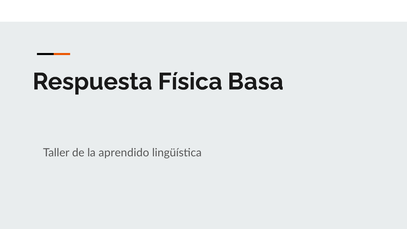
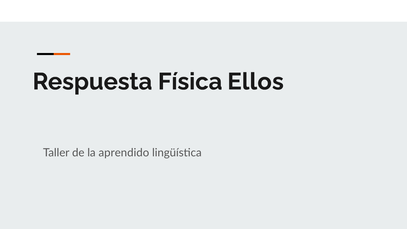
Basa: Basa -> Ellos (256, 82)
